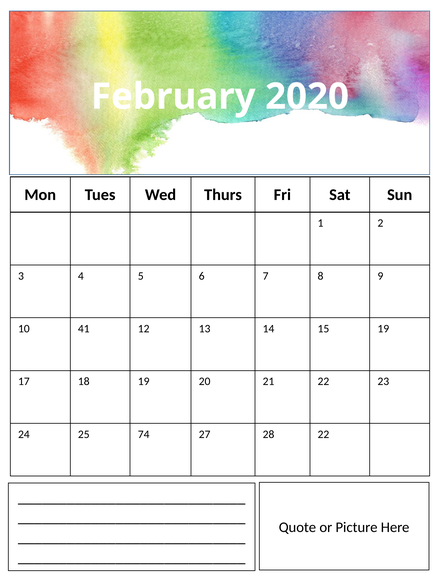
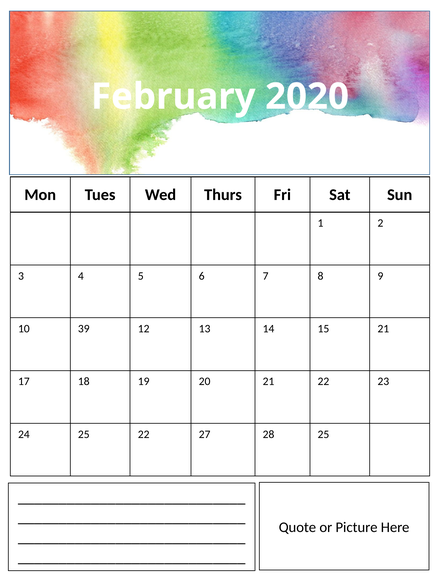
41: 41 -> 39 (84, 329)
15 19: 19 -> 21 (383, 329)
25 74: 74 -> 22 (144, 434)
28 22: 22 -> 25 (323, 434)
